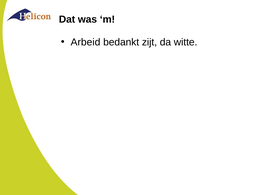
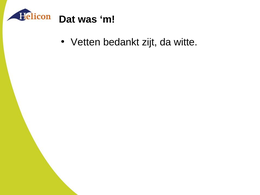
Arbeid: Arbeid -> Vetten (86, 42)
